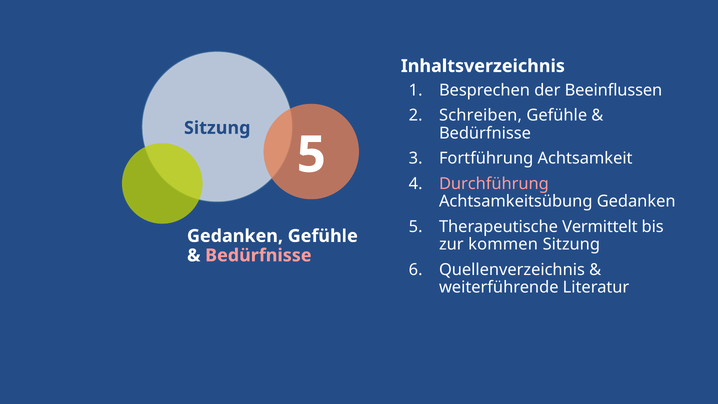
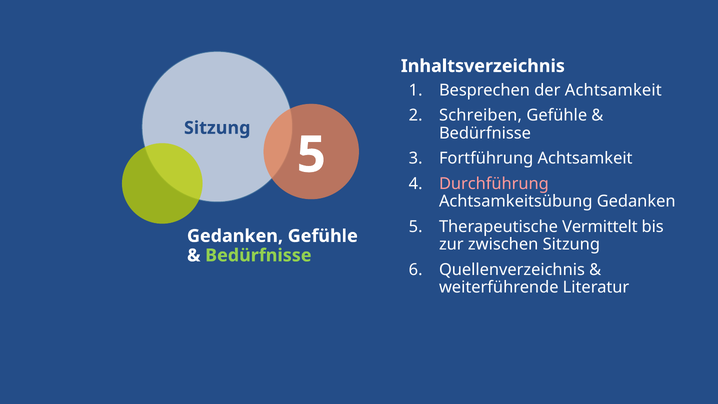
der Beeinflussen: Beeinflussen -> Achtsamkeit (613, 90)
kommen: kommen -> zwischen (503, 244)
Bedürfnisse colour: pink -> light green (258, 255)
